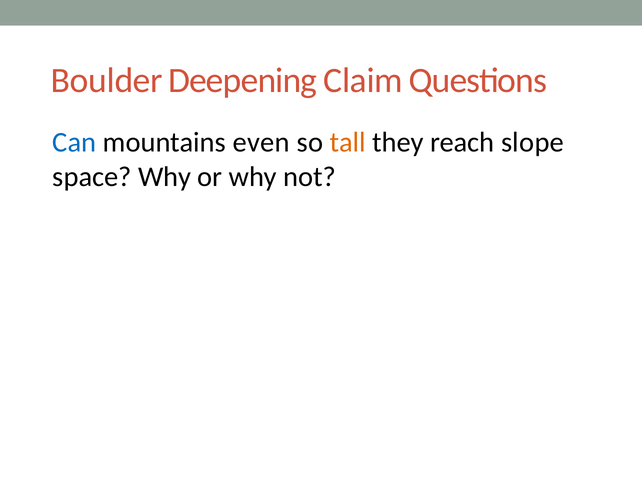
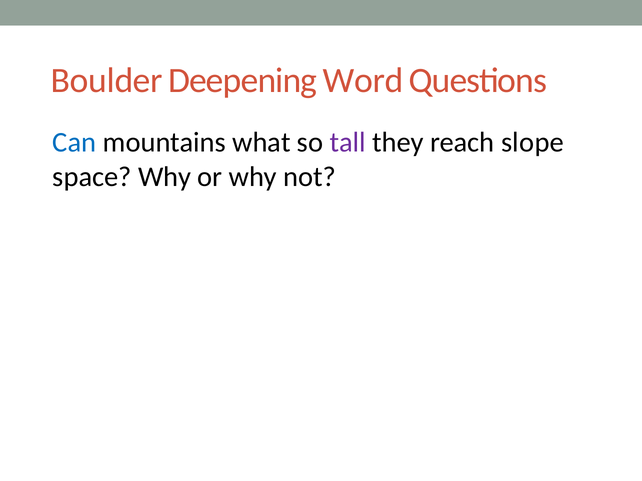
Claim: Claim -> Word (363, 81)
even: even -> what (261, 143)
tall colour: orange -> purple (348, 143)
